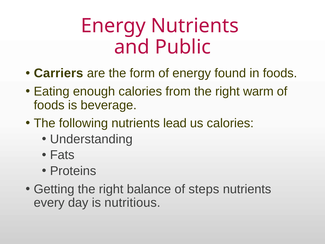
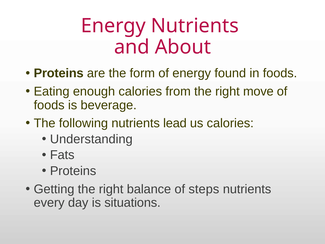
Public: Public -> About (183, 47)
Carriers: Carriers -> Proteins (59, 73)
warm: warm -> move (258, 91)
nutritious: nutritious -> situations (133, 203)
